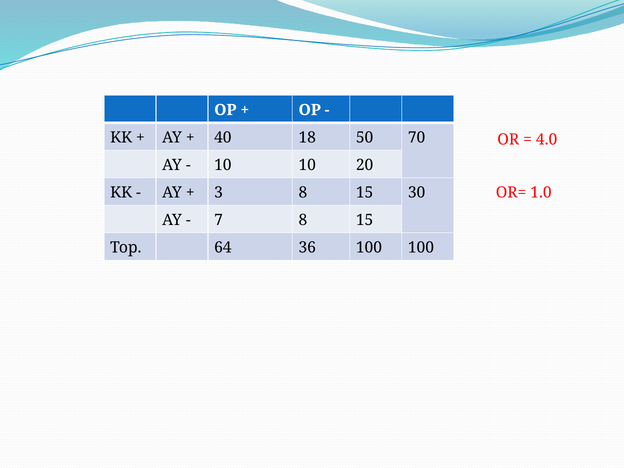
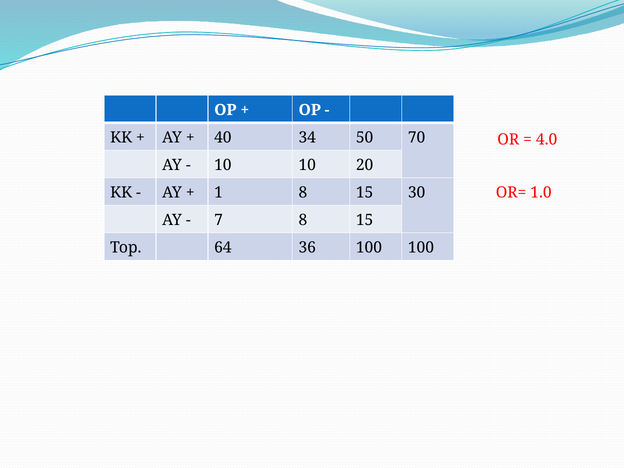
18: 18 -> 34 (307, 137)
3: 3 -> 1 (219, 192)
